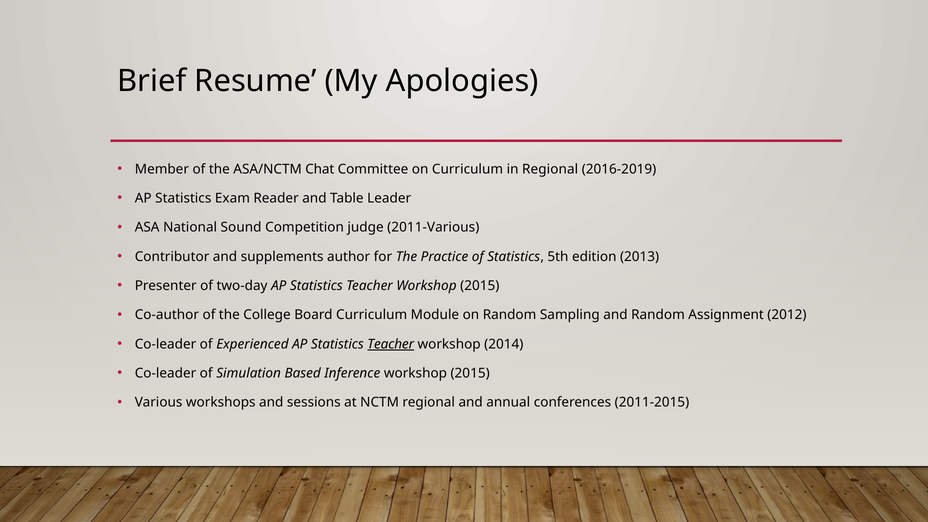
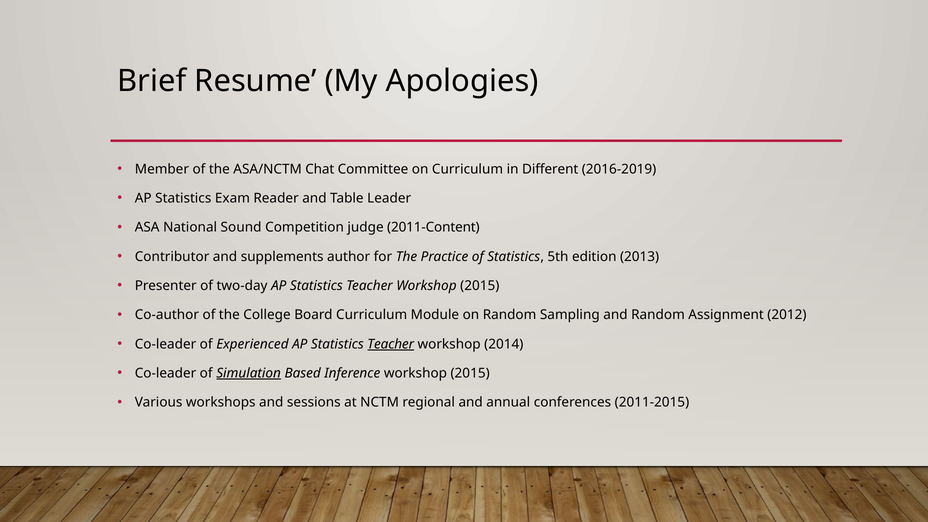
in Regional: Regional -> Different (550, 169)
2011-Various: 2011-Various -> 2011-Content (433, 228)
Simulation underline: none -> present (249, 373)
